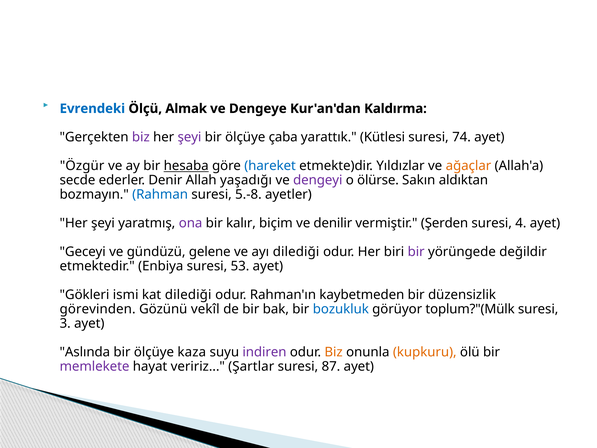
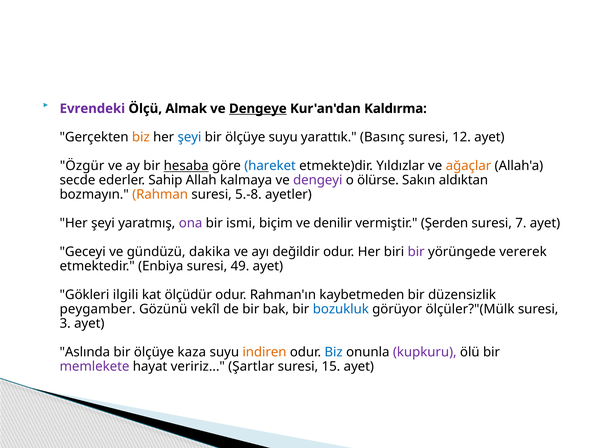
Evrendeki colour: blue -> purple (92, 109)
Dengeye underline: none -> present (258, 109)
biz colour: purple -> orange (141, 137)
şeyi colour: purple -> blue (189, 137)
ölçüye çaba: çaba -> suyu (283, 137)
Kütlesi: Kütlesi -> Basınç (382, 137)
74: 74 -> 12 (462, 137)
Denir: Denir -> Sahip (165, 180)
yaşadığı: yaşadığı -> kalmaya (246, 180)
Rahman colour: blue -> orange (160, 194)
kalır: kalır -> ismi (241, 223)
4: 4 -> 7 (521, 223)
gelene: gelene -> dakika (210, 252)
ayı dilediği: dilediği -> değildir (296, 252)
değildir: değildir -> vererek (523, 252)
53: 53 -> 49 (240, 266)
ismi: ismi -> ilgili (126, 295)
kat dilediği: dilediği -> ölçüdür (188, 295)
görevinden: görevinden -> peygamber (98, 309)
toplum?"(Mülk: toplum?"(Mülk -> ölçüler?"(Mülk (470, 309)
indiren colour: purple -> orange (264, 352)
Biz colour: orange -> blue (334, 352)
kupkuru colour: orange -> purple (425, 352)
87: 87 -> 15 (331, 366)
